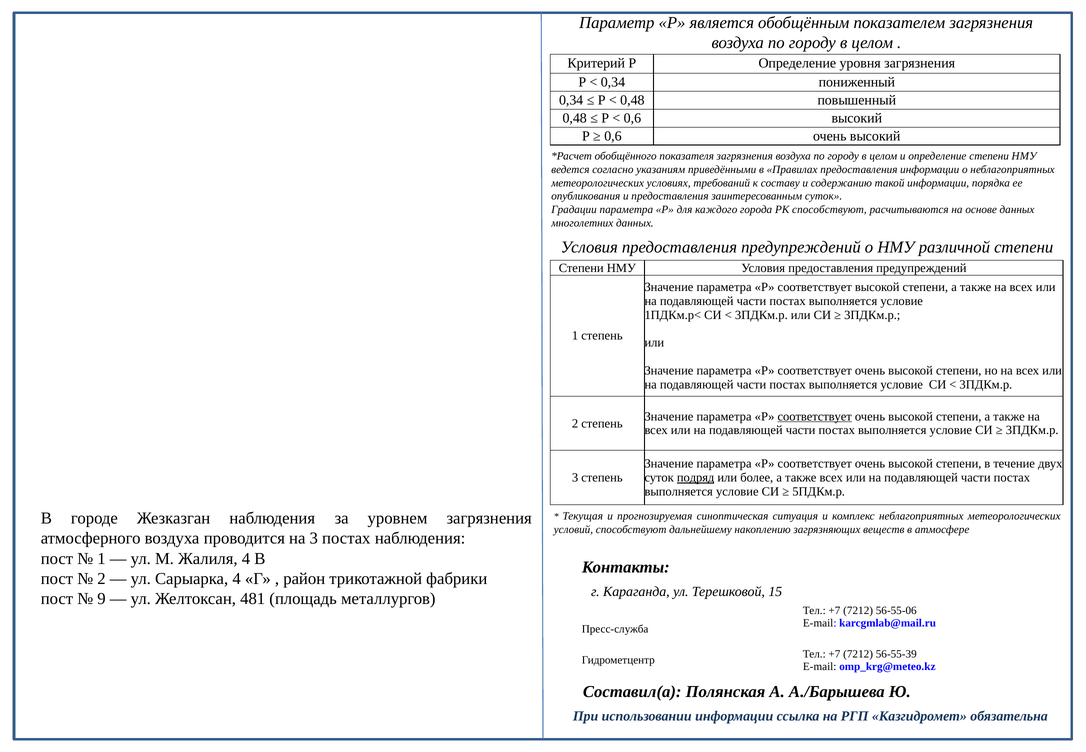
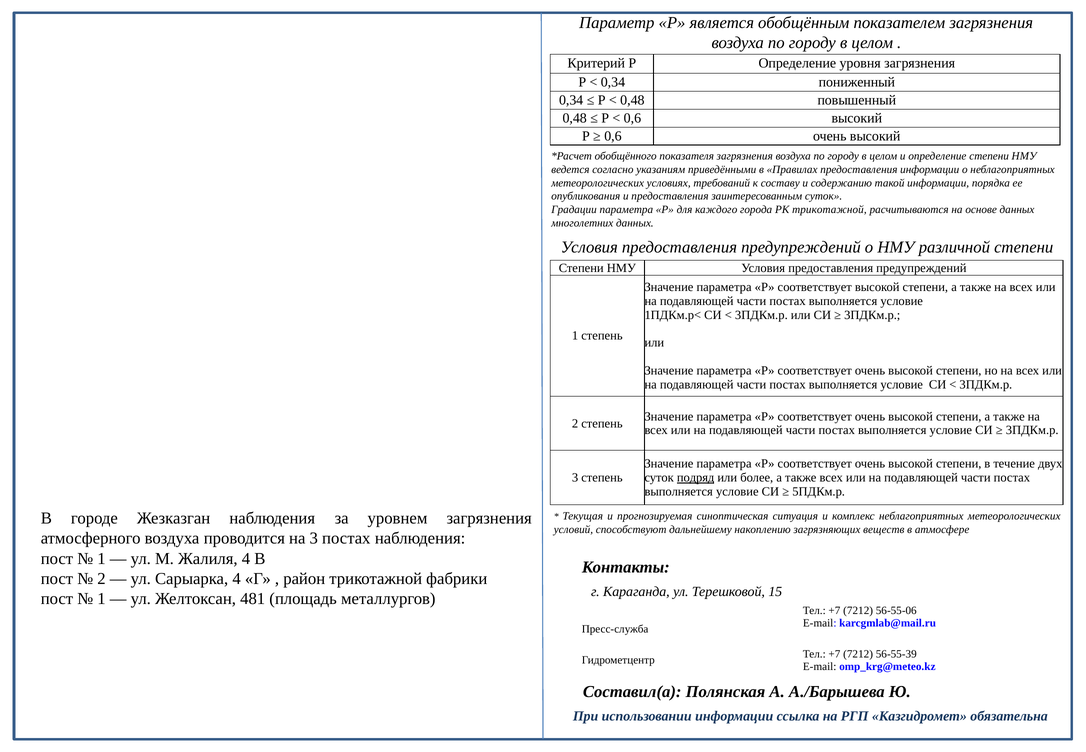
РК способствуют: способствуют -> трикотажной (829, 210)
соответствует underline: present -> none (815, 416)
9: 9 -> 1 (102, 598)
